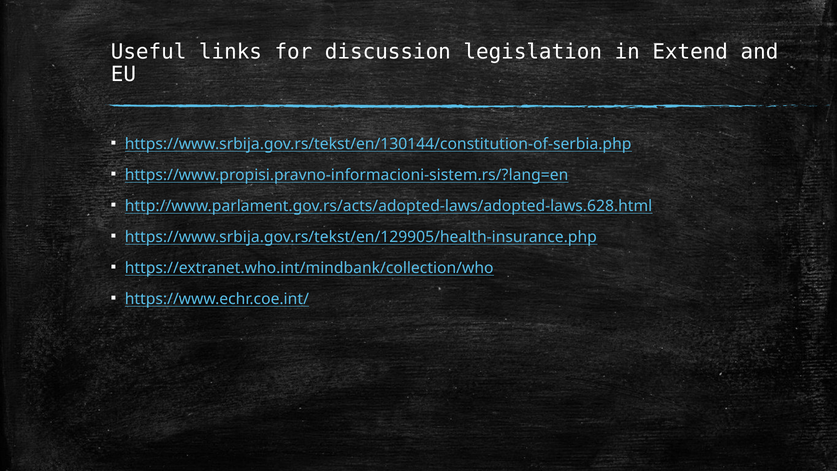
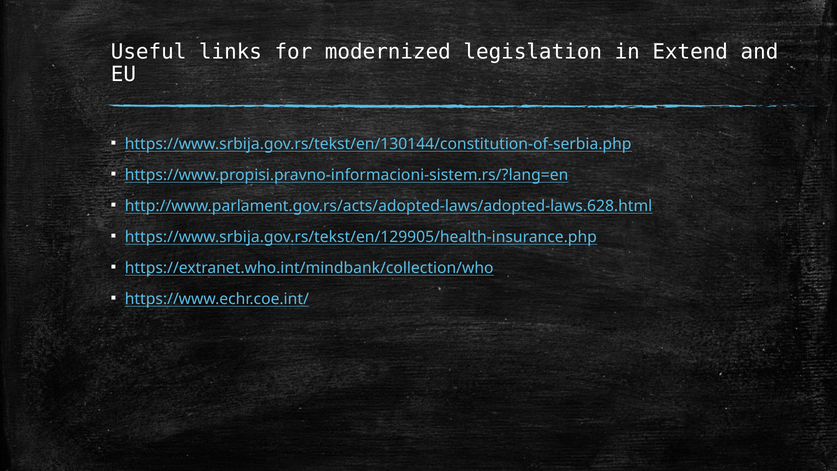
discussion: discussion -> modernized (388, 52)
